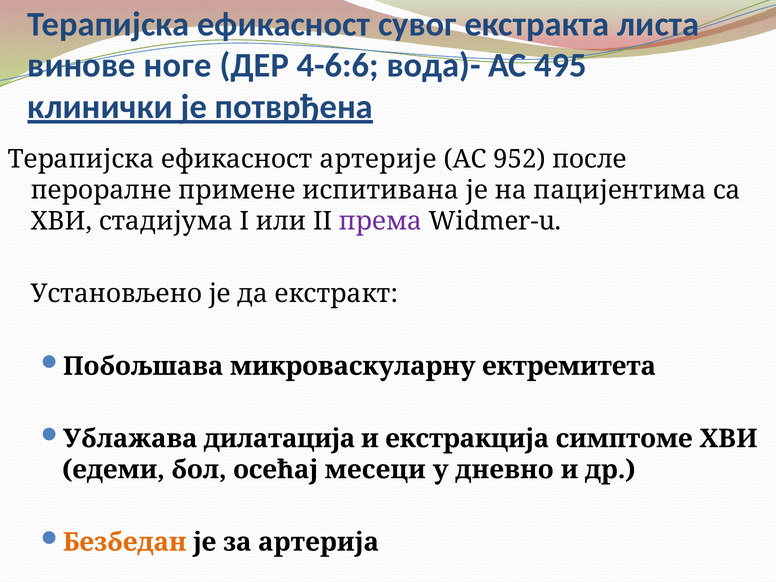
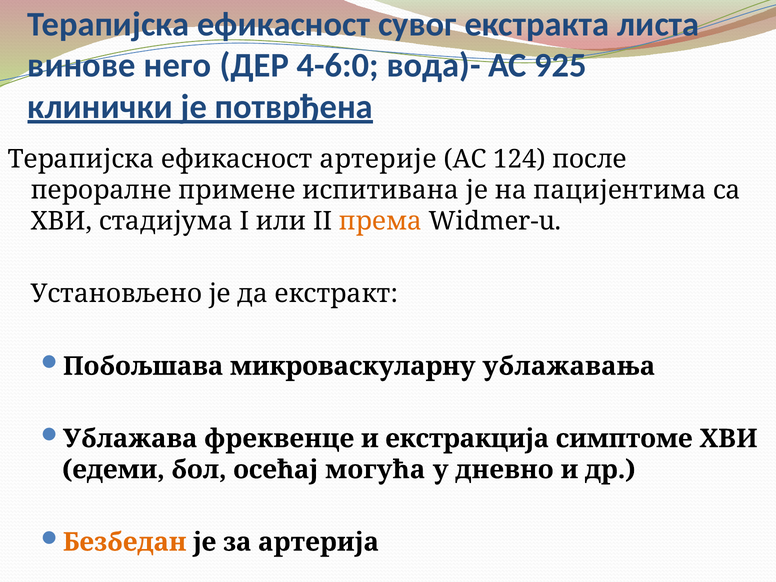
ноге: ноге -> него (178, 66)
4-6:6: 4-6:6 -> 4-6:0 (338, 66)
495: 495 -> 925 (561, 66)
952: 952 -> 124 (520, 159)
према colour: purple -> orange (380, 221)
ектремитета: ектремитета -> ублажавања (569, 366)
дилатација: дилатација -> фреквенце (279, 439)
месеци: месеци -> могућа (375, 470)
